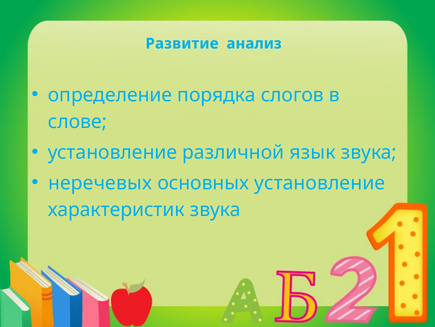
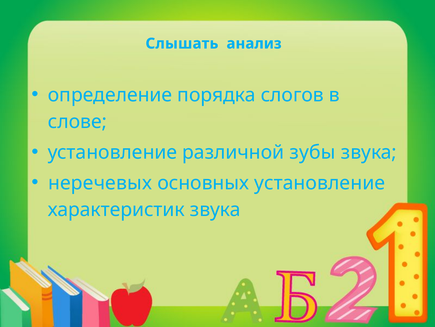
Развитие: Развитие -> Слышать (182, 43)
язык: язык -> зубы (313, 152)
